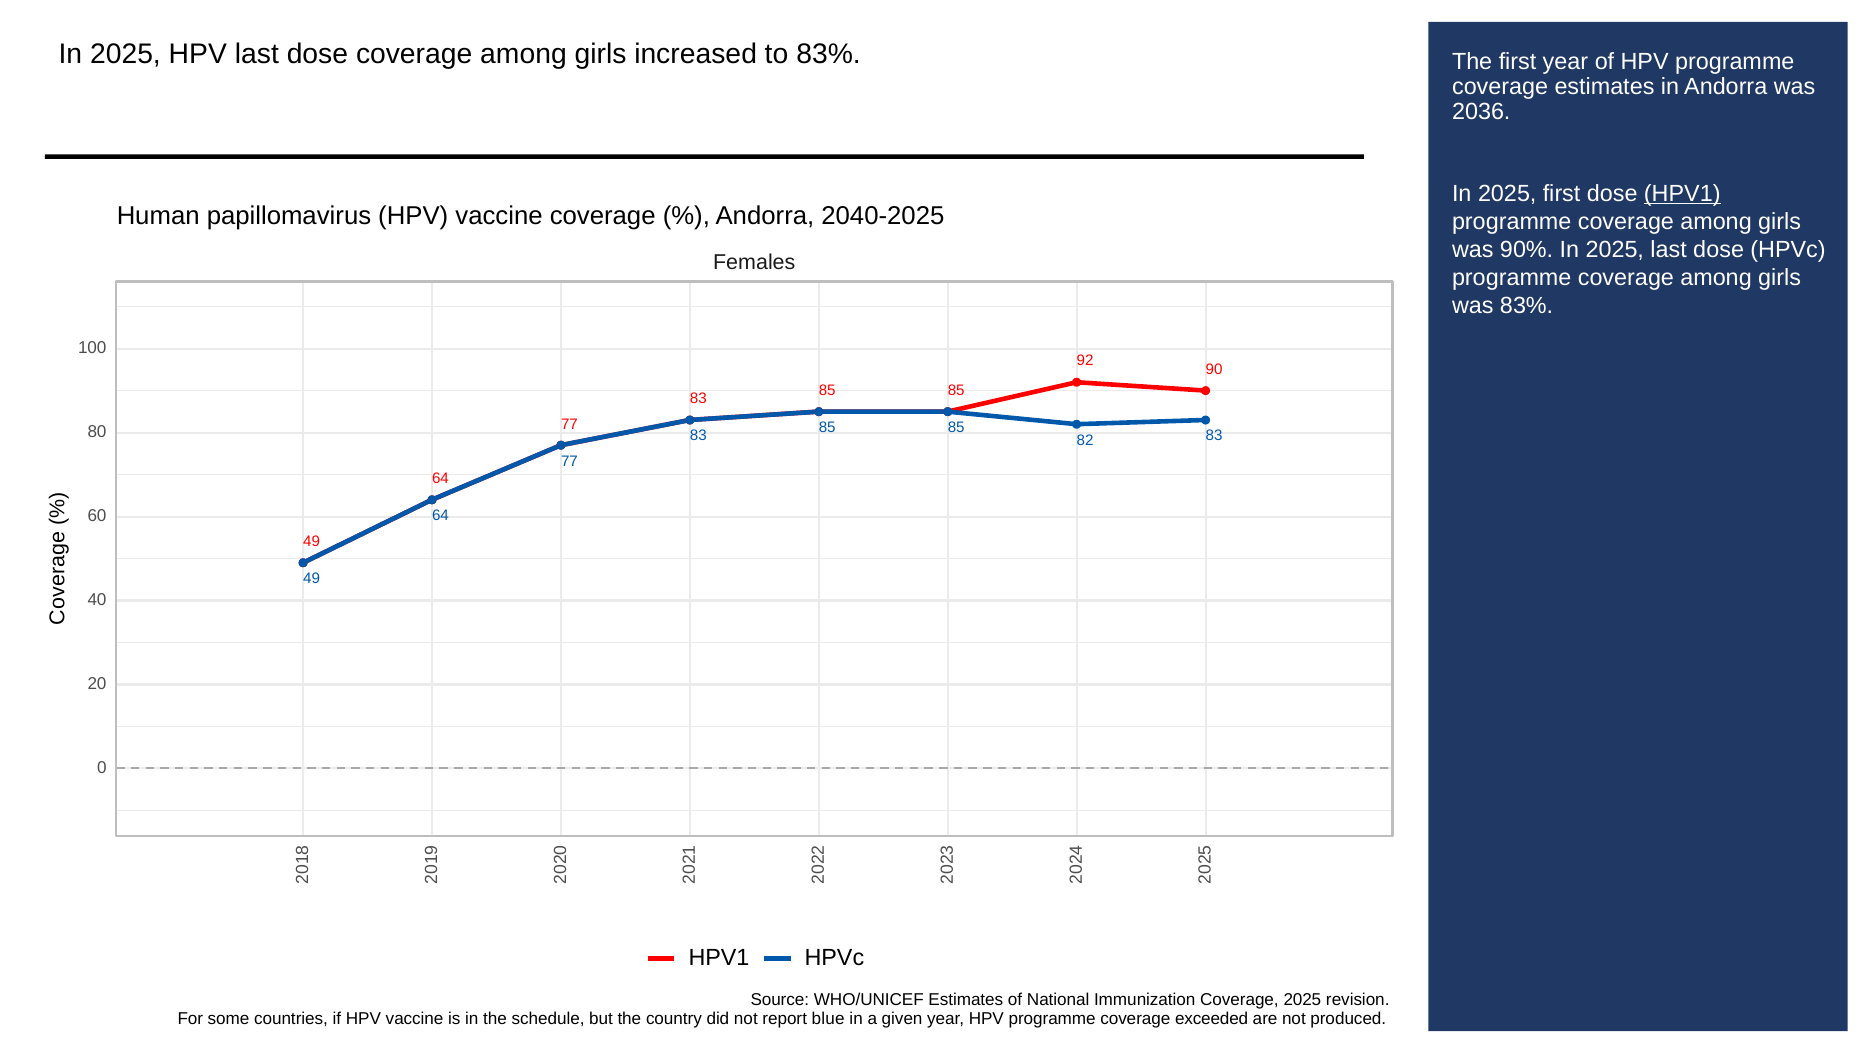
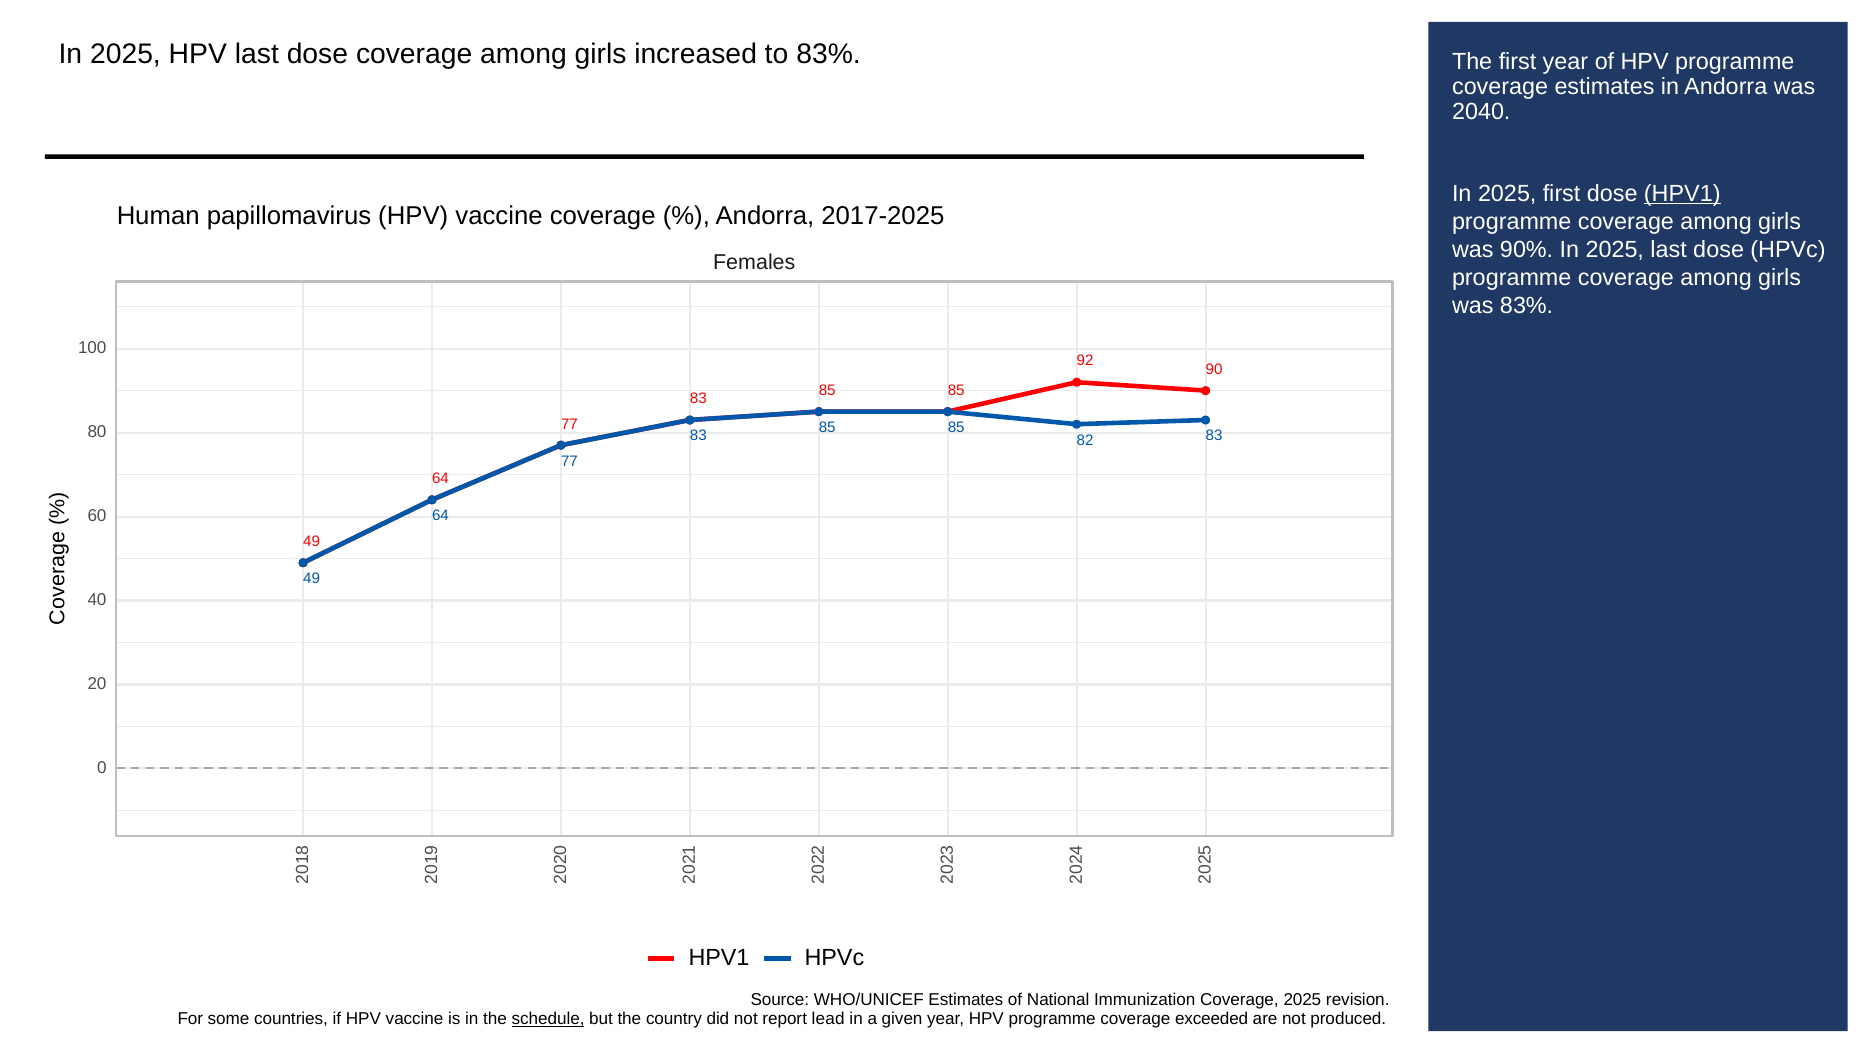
2036: 2036 -> 2040 (1481, 112)
2040-2025: 2040-2025 -> 2017-2025 (883, 215)
schedule underline: none -> present (548, 1018)
blue: blue -> lead (828, 1018)
